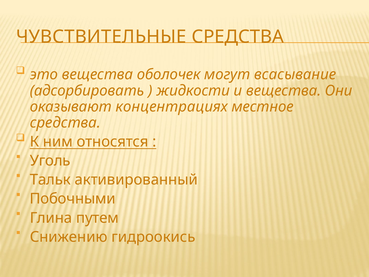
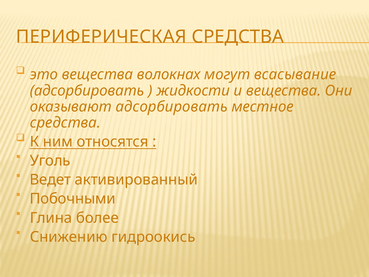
ЧУВСТВИТЕЛЬНЫЕ: ЧУВСТВИТЕЛЬНЫЕ -> ПЕРИФЕРИЧЕСКАЯ (101, 37)
оболочек: оболочек -> волокнах (169, 74)
оказывают концентрациях: концентрациях -> адсорбировать (172, 107)
Тальк: Тальк -> Ведет (50, 180)
путем: путем -> более (97, 218)
